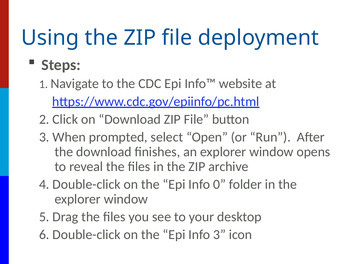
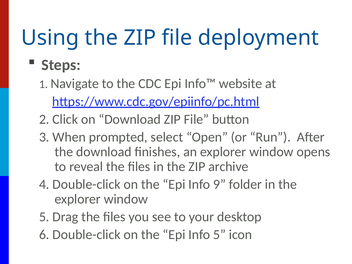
0: 0 -> 9 (220, 184)
Info 3: 3 -> 5 (220, 235)
